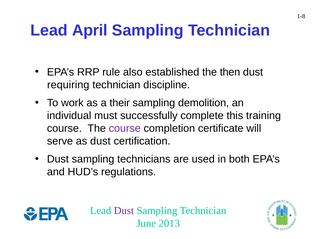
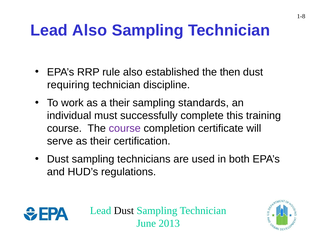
Lead April: April -> Also (90, 30)
demolition: demolition -> standards (203, 103)
as dust: dust -> their (100, 141)
Dust colour: purple -> black (124, 211)
